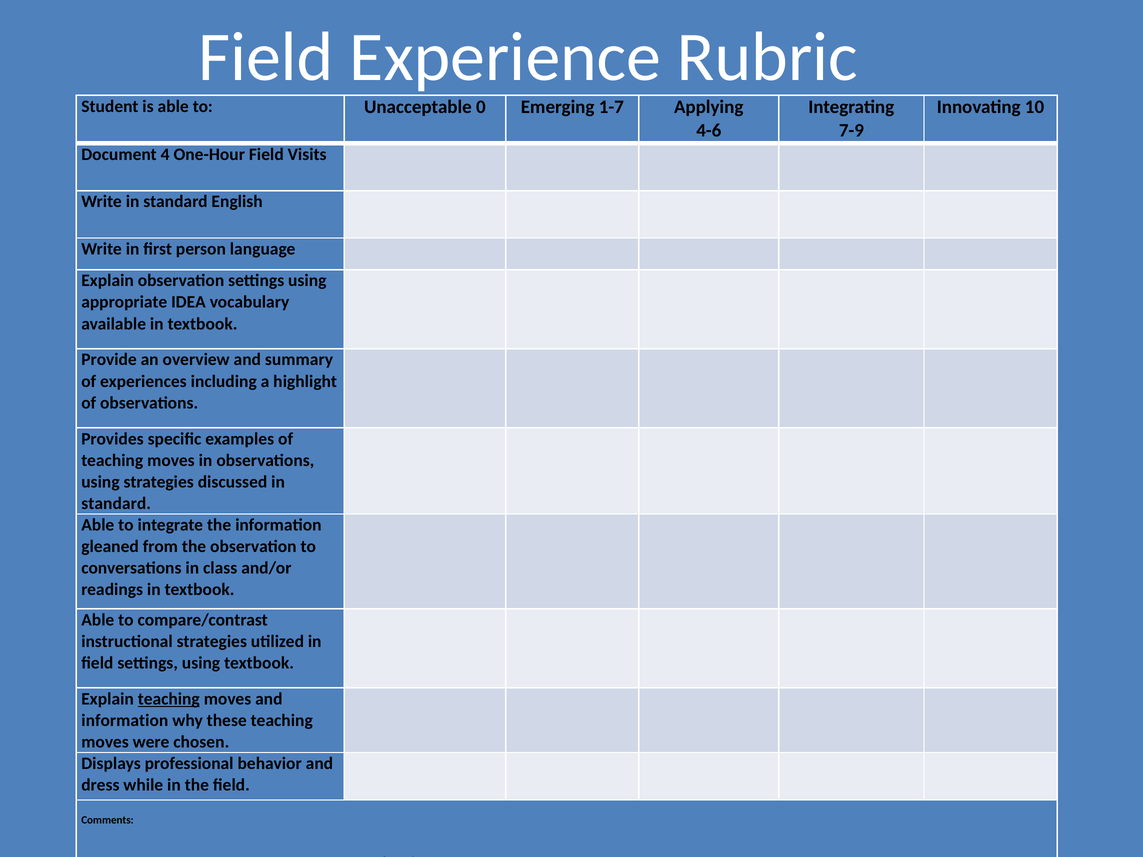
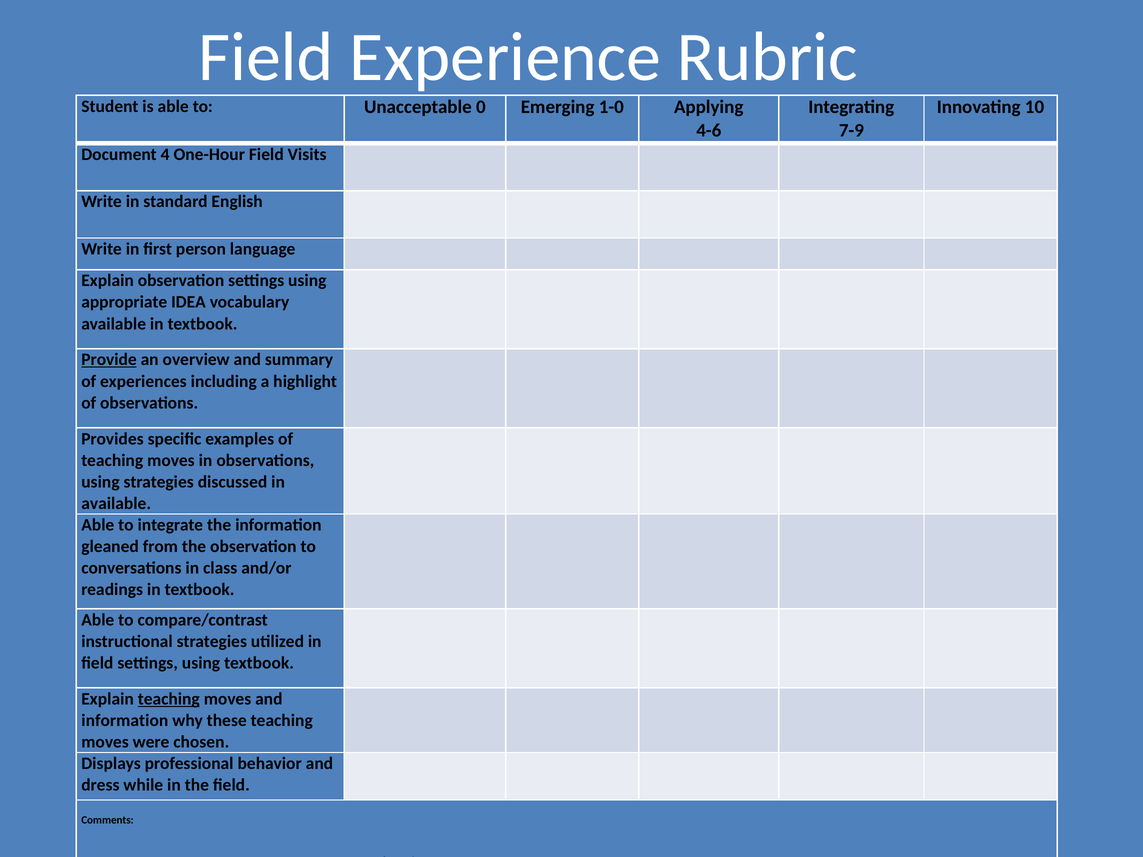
1-7: 1-7 -> 1-0 (611, 107)
Provide underline: none -> present (109, 360)
standard: standard -> available (116, 504)
